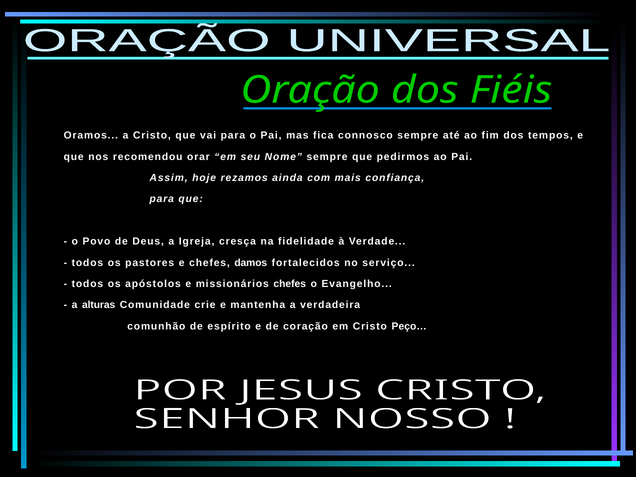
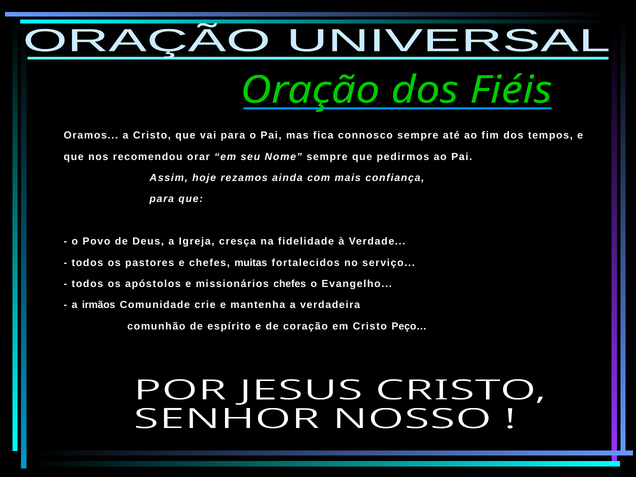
damos: damos -> muitas (251, 263)
alturas: alturas -> irmãos (99, 305)
